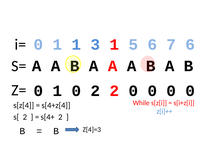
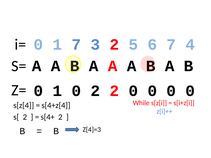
1 1: 1 -> 7 (76, 45)
3 1: 1 -> 2 (114, 45)
7 6: 6 -> 4 (190, 45)
